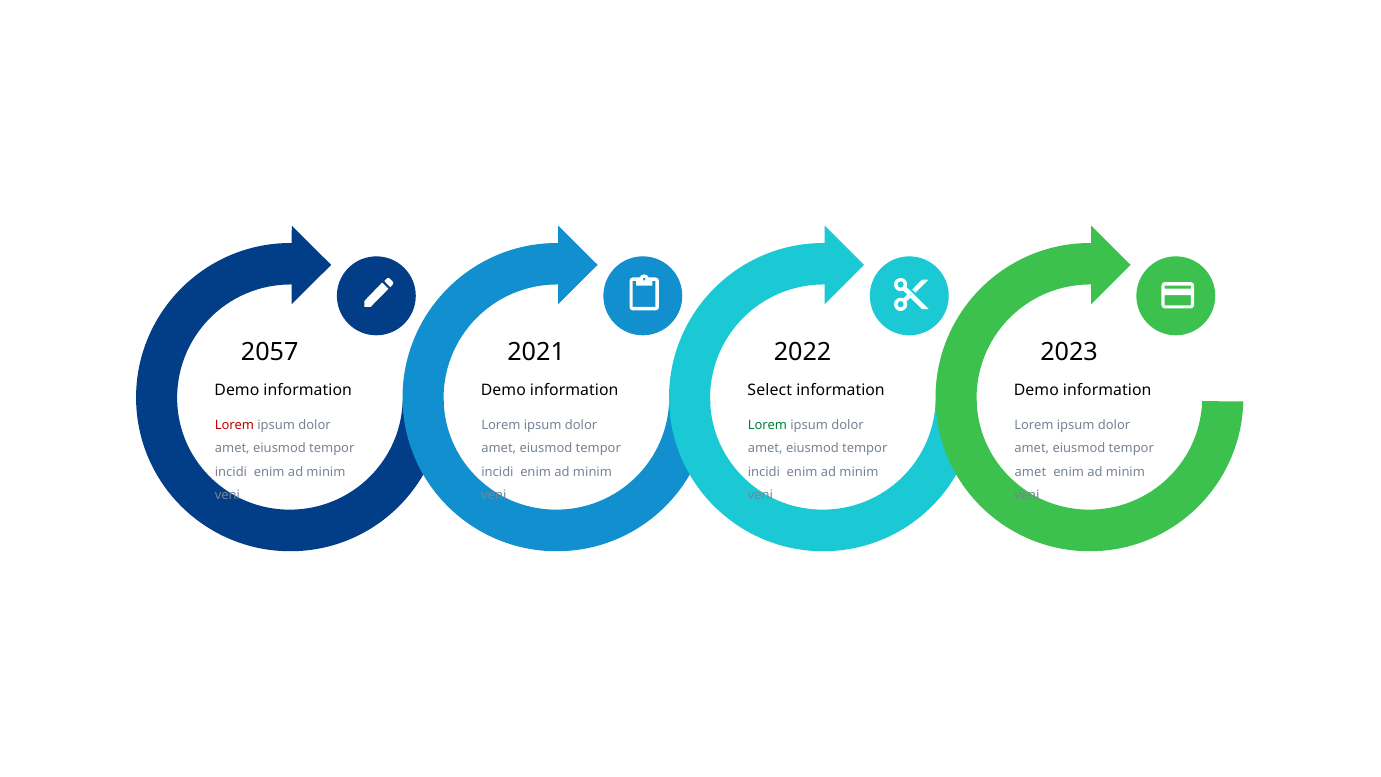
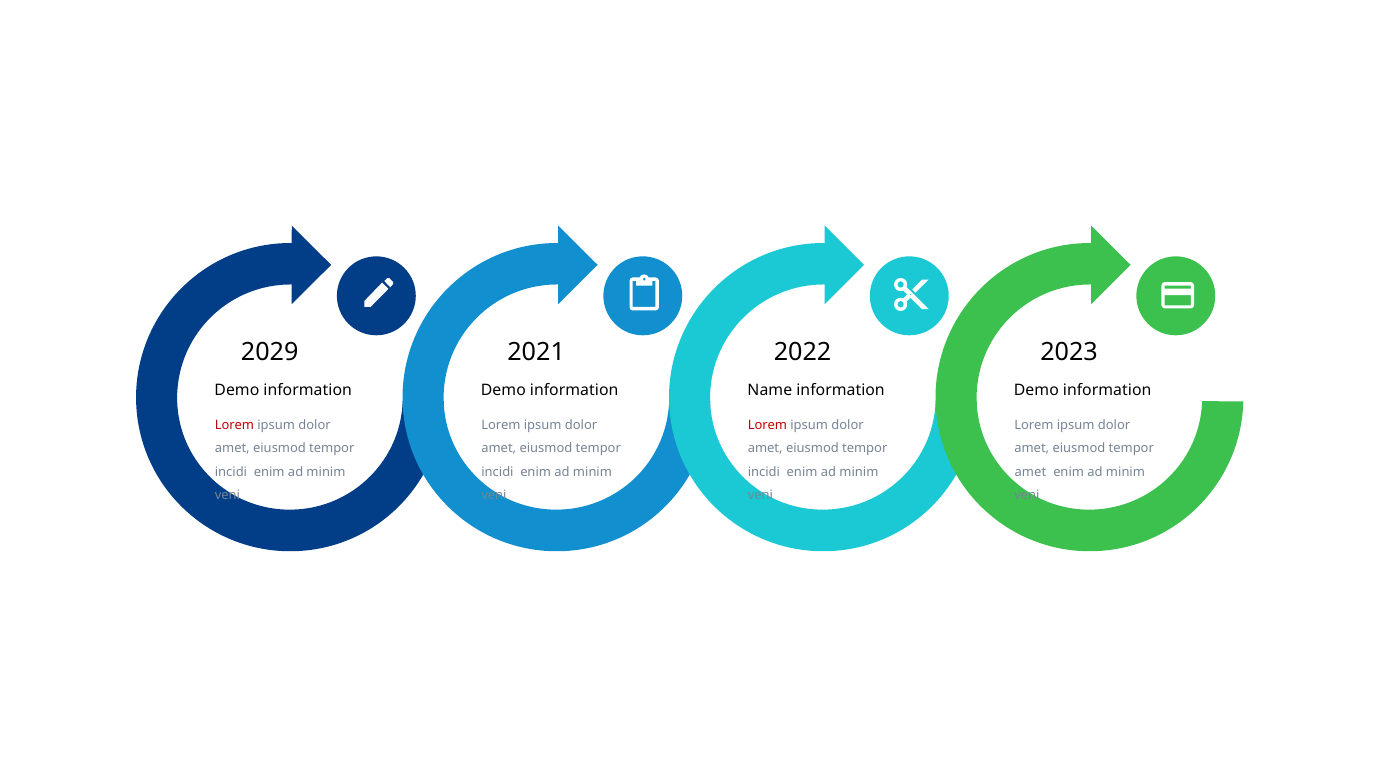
2057: 2057 -> 2029 (270, 352)
Select: Select -> Name (770, 390)
Lorem colour: green -> red (767, 425)
